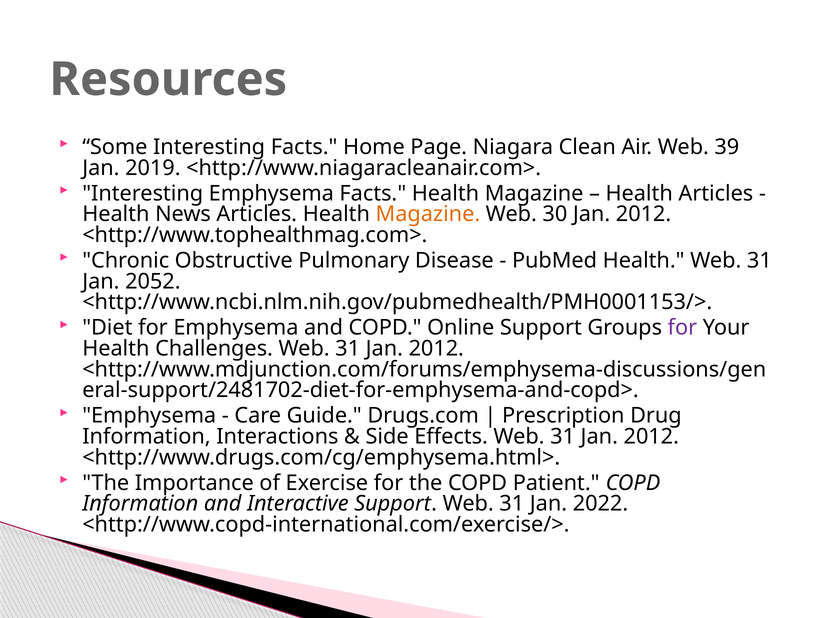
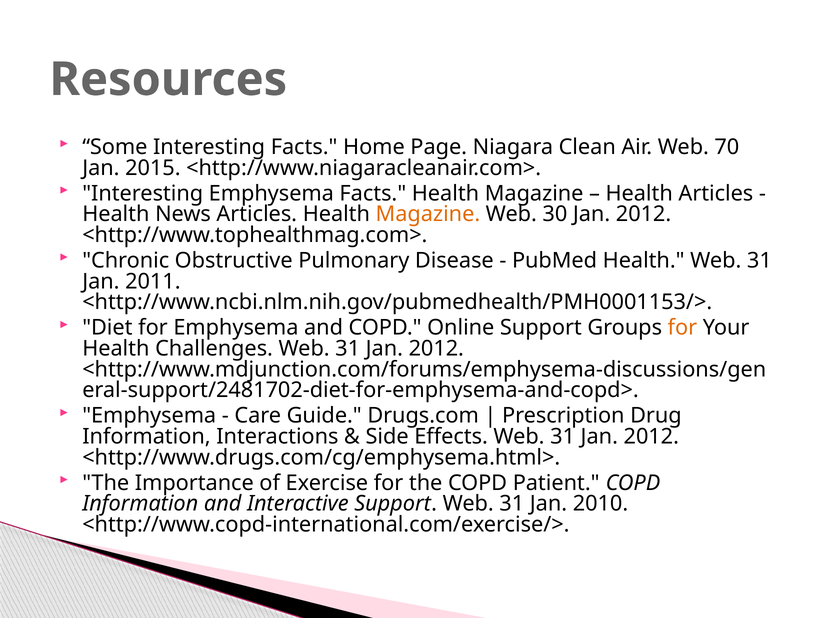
39: 39 -> 70 (727, 147)
2019: 2019 -> 2015 (153, 168)
2052: 2052 -> 2011 (153, 281)
for colour: purple -> orange (682, 328)
2022: 2022 -> 2010 (601, 504)
